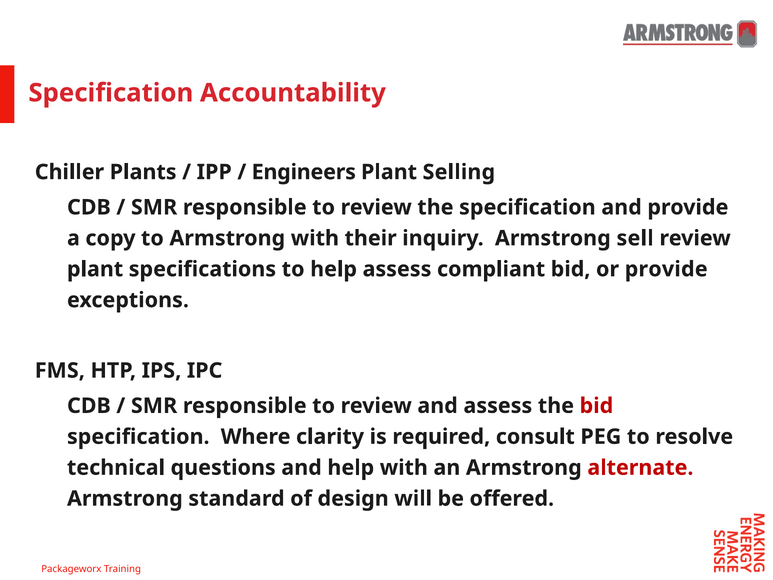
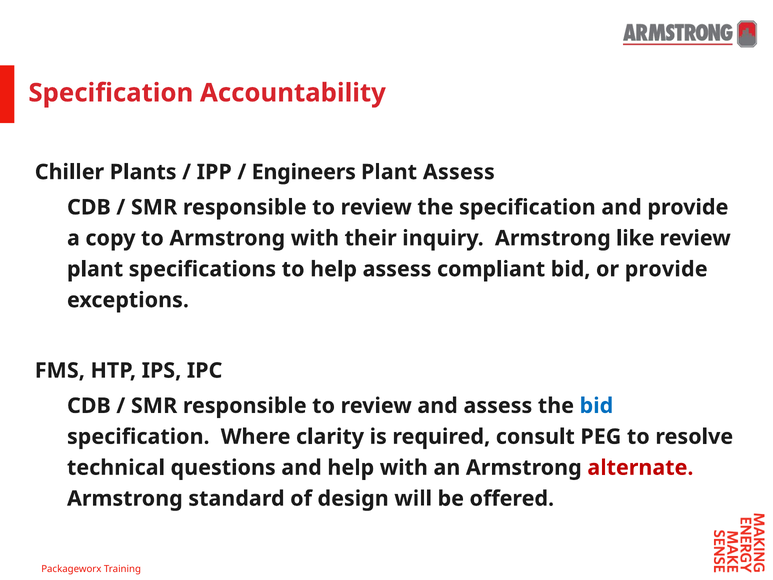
Plant Selling: Selling -> Assess (459, 172)
sell: sell -> like (635, 238)
bid colour: red -> blue (596, 406)
